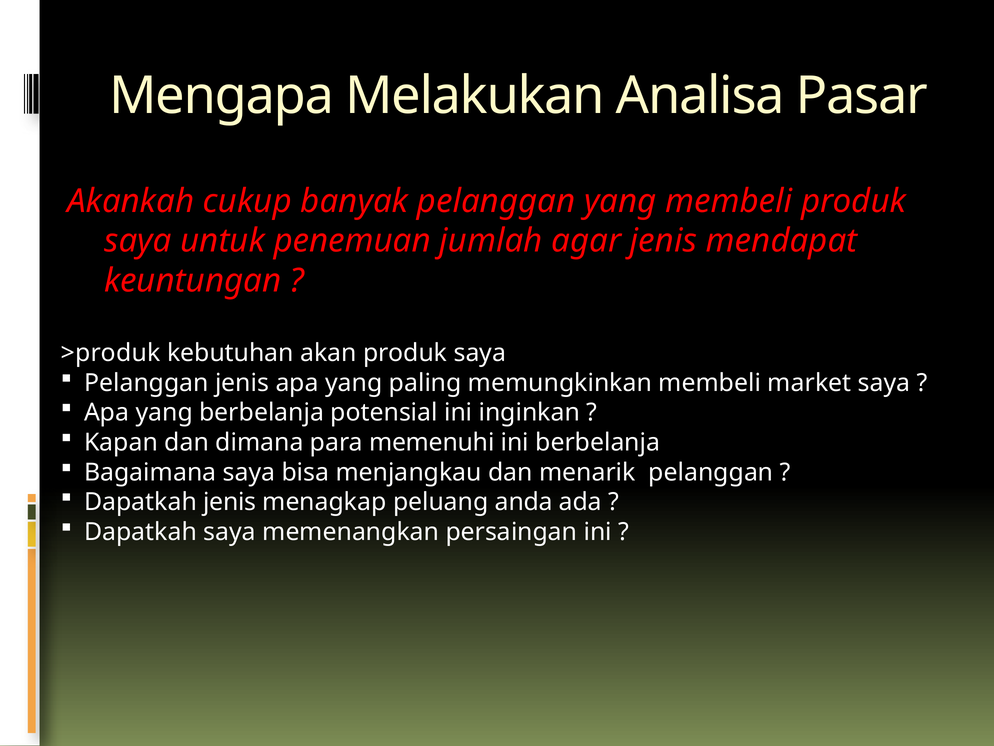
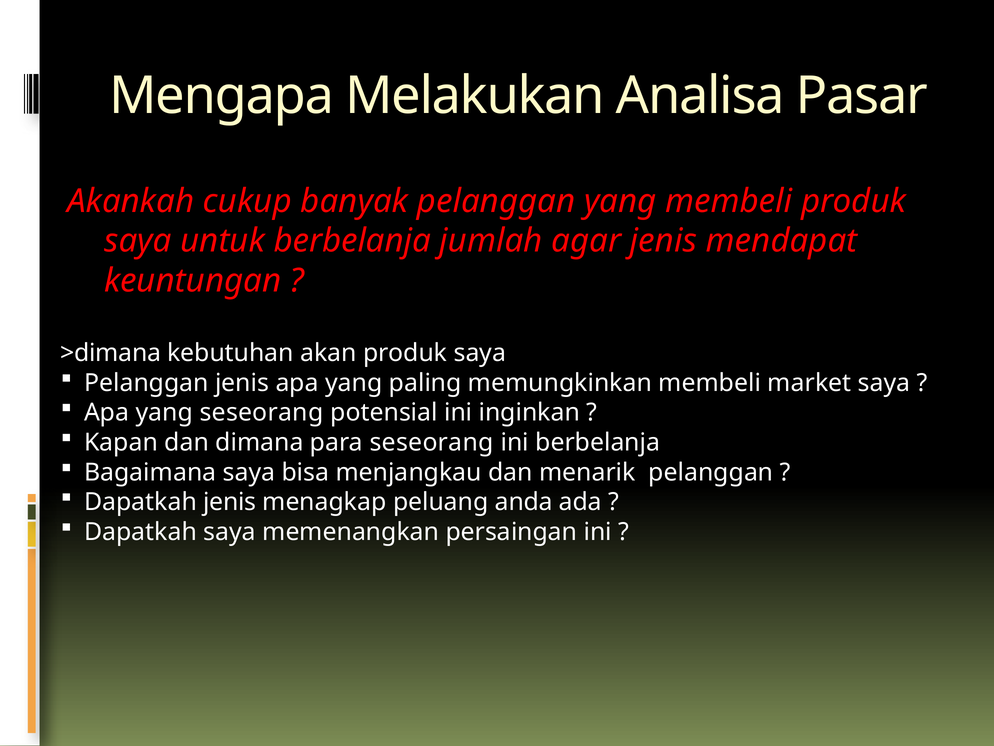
untuk penemuan: penemuan -> berbelanja (352, 241)
>produk: >produk -> >dimana (111, 353)
yang berbelanja: berbelanja -> seseorang (261, 412)
para memenuhi: memenuhi -> seseorang (432, 442)
